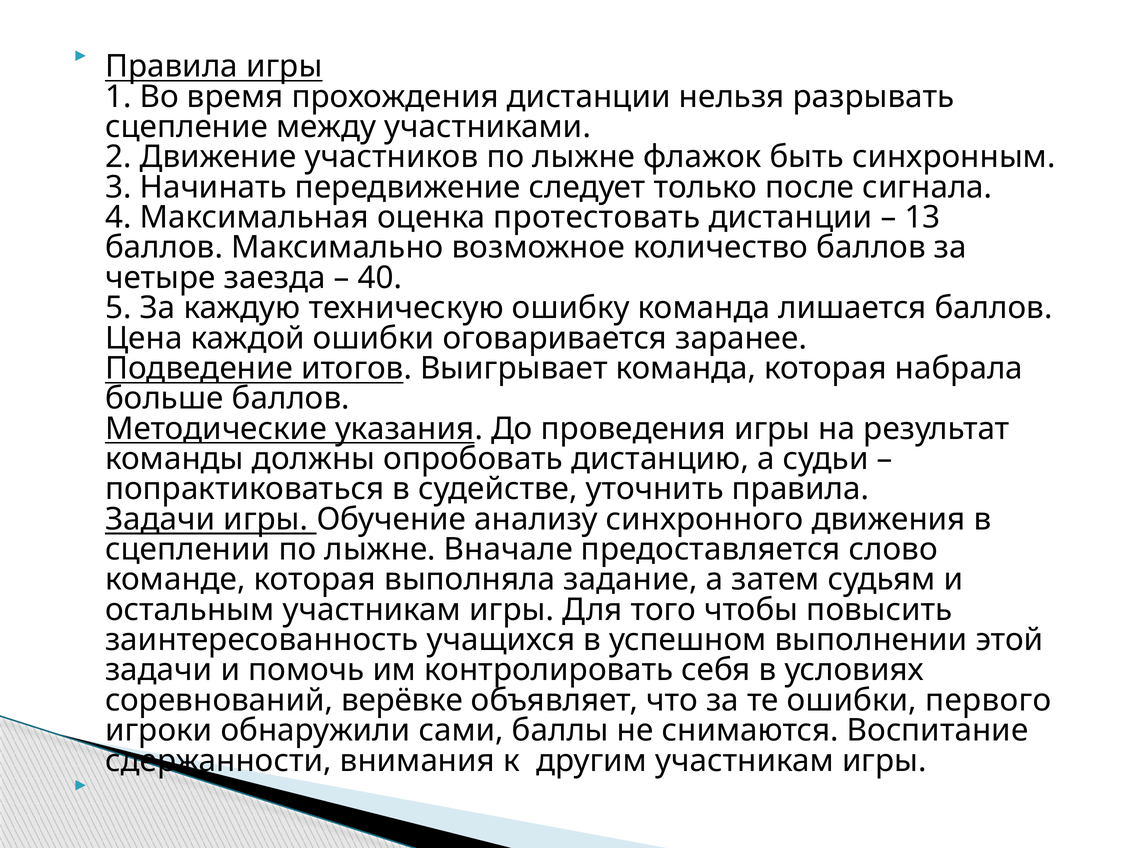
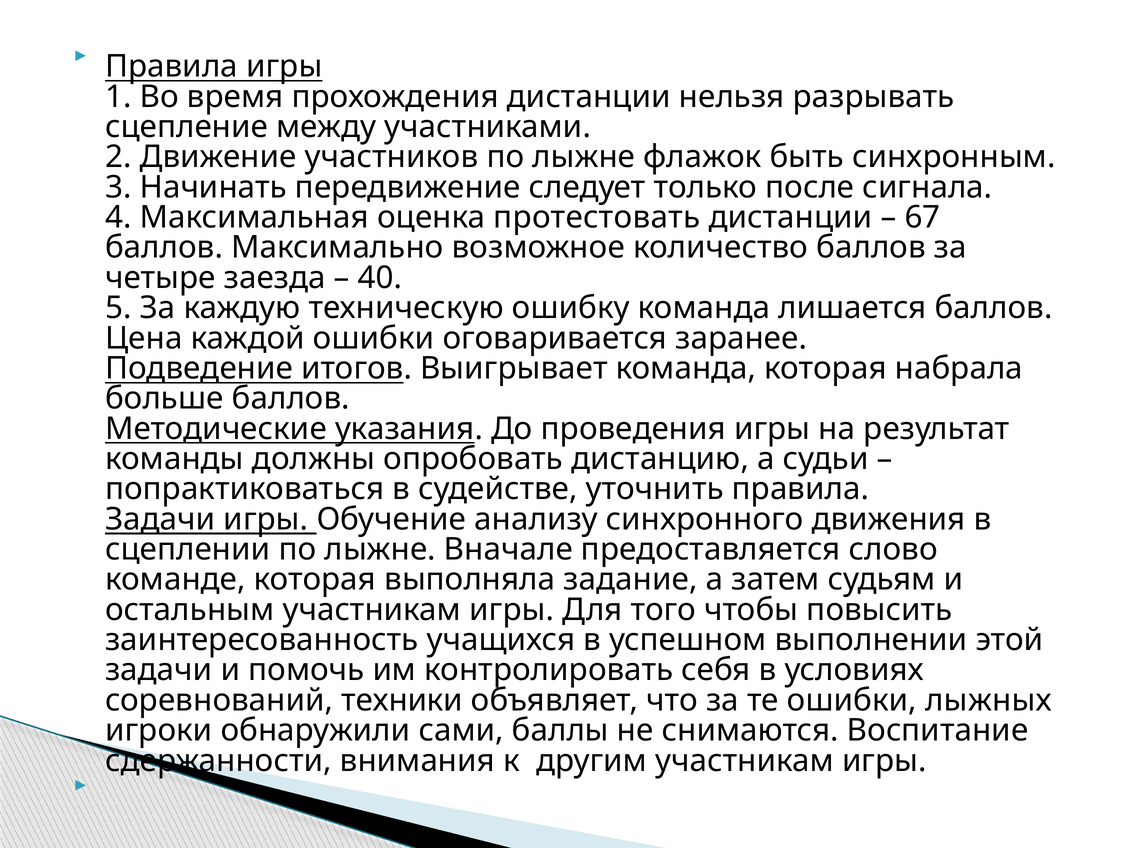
13: 13 -> 67 (922, 217)
верёвке: верёвке -> техники (402, 700)
первого: первого -> лыжных (989, 700)
